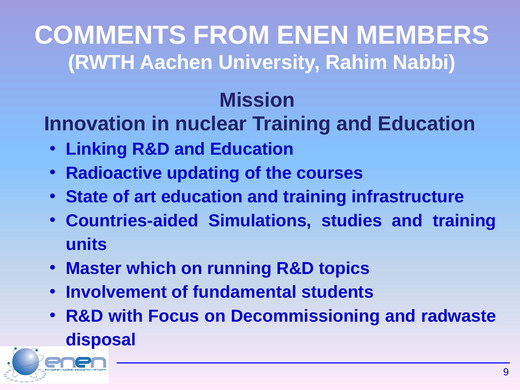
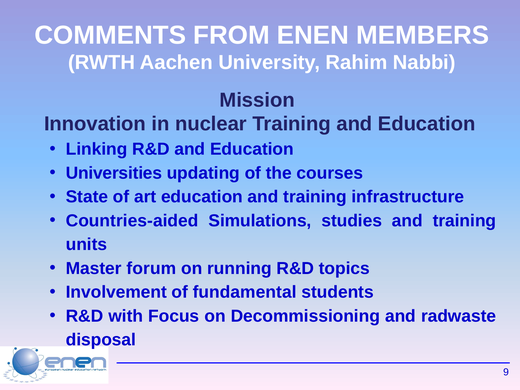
Radioactive: Radioactive -> Universities (114, 173)
which: which -> forum (151, 268)
